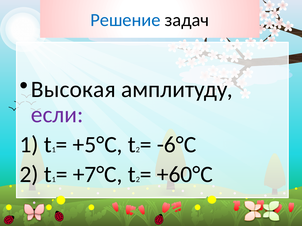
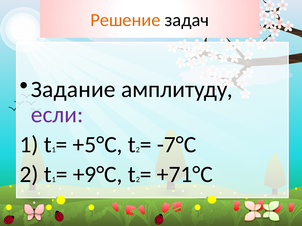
Решение colour: blue -> orange (125, 20)
Высокая: Высокая -> Задание (73, 90)
-6°C: -6°C -> -7°C (177, 145)
+7°C: +7°C -> +9°C (98, 175)
+60°C: +60°C -> +71°C (185, 175)
